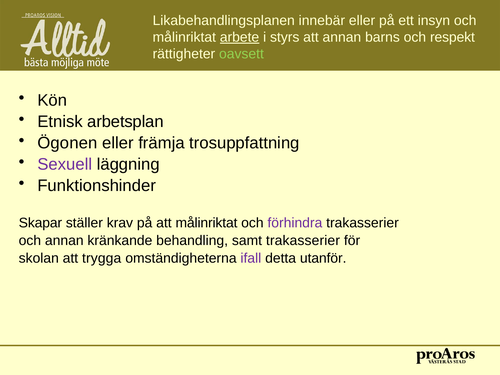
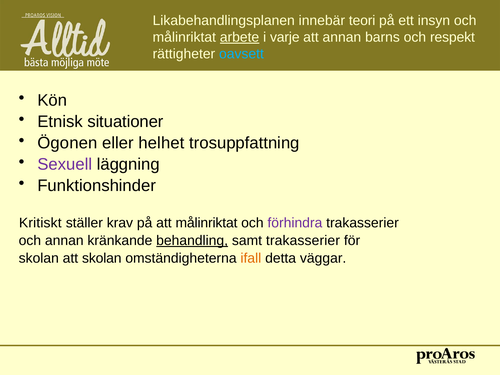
innebär eller: eller -> teori (362, 20)
styrs: styrs -> varje (285, 37)
oavsett colour: light green -> light blue (241, 54)
arbetsplan: arbetsplan -> situationer (125, 122)
främja: främja -> helhet (161, 143)
Skapar: Skapar -> Kritiskt (40, 223)
behandling underline: none -> present (192, 241)
att trygga: trygga -> skolan (102, 258)
ifall colour: purple -> orange (251, 258)
utanför: utanför -> väggar (323, 258)
